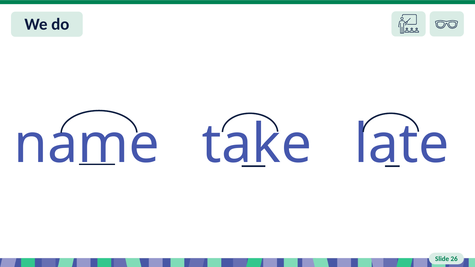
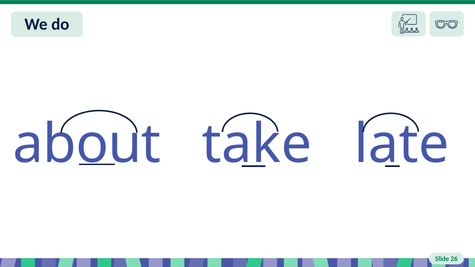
name: name -> about (87, 144)
